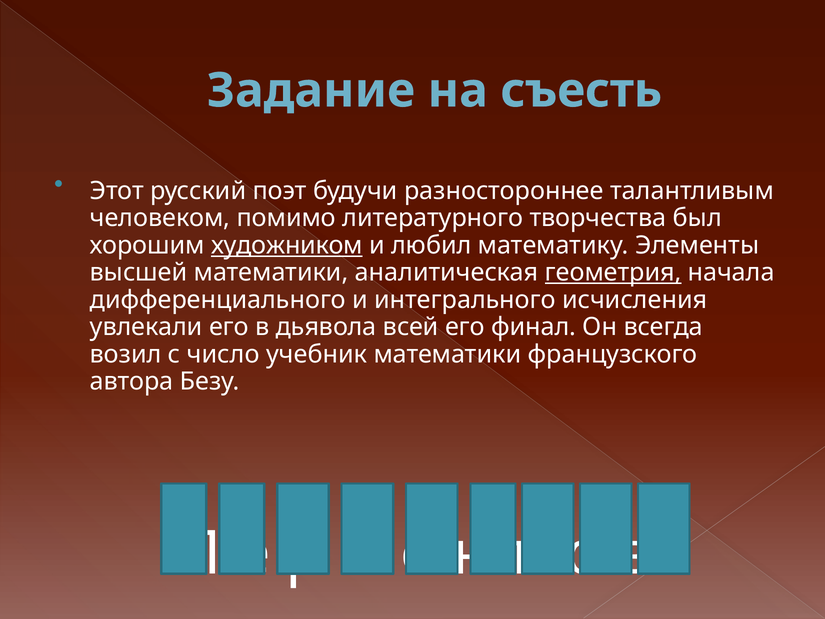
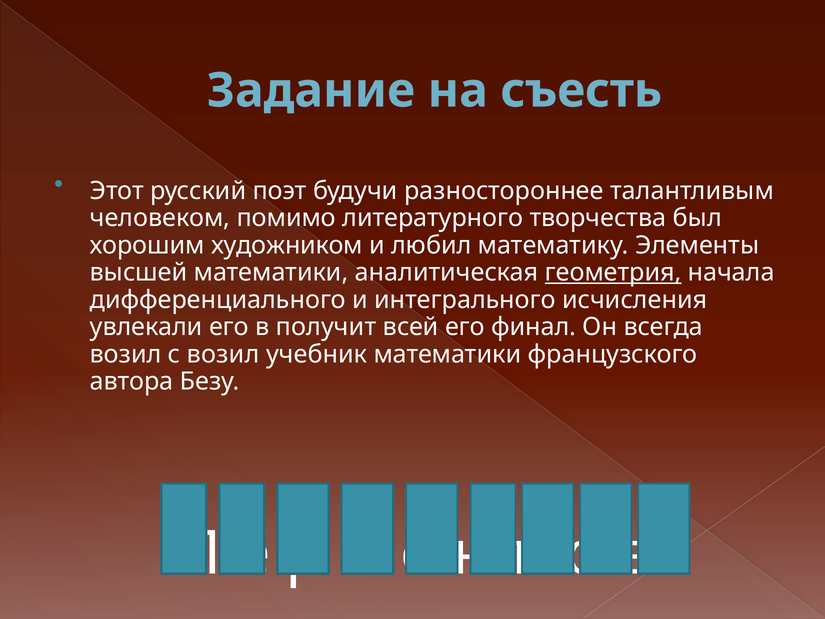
художником underline: present -> none (287, 245)
дьявола: дьявола -> получит (326, 327)
с число: число -> возил (223, 354)
